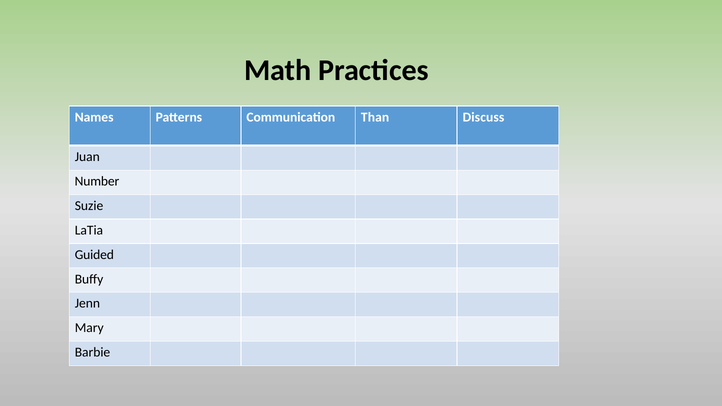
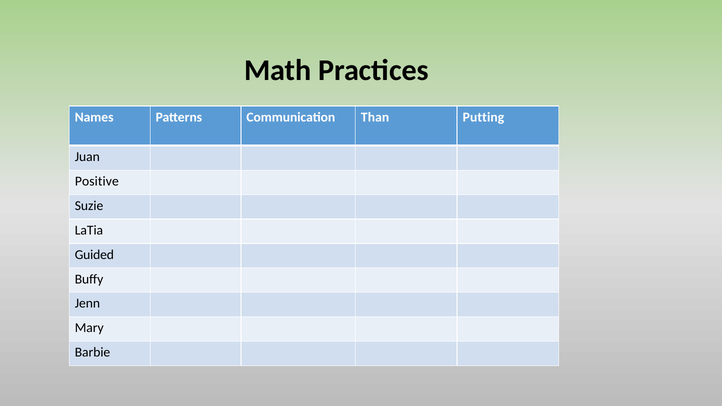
Discuss: Discuss -> Putting (483, 117)
Number: Number -> Positive (97, 181)
